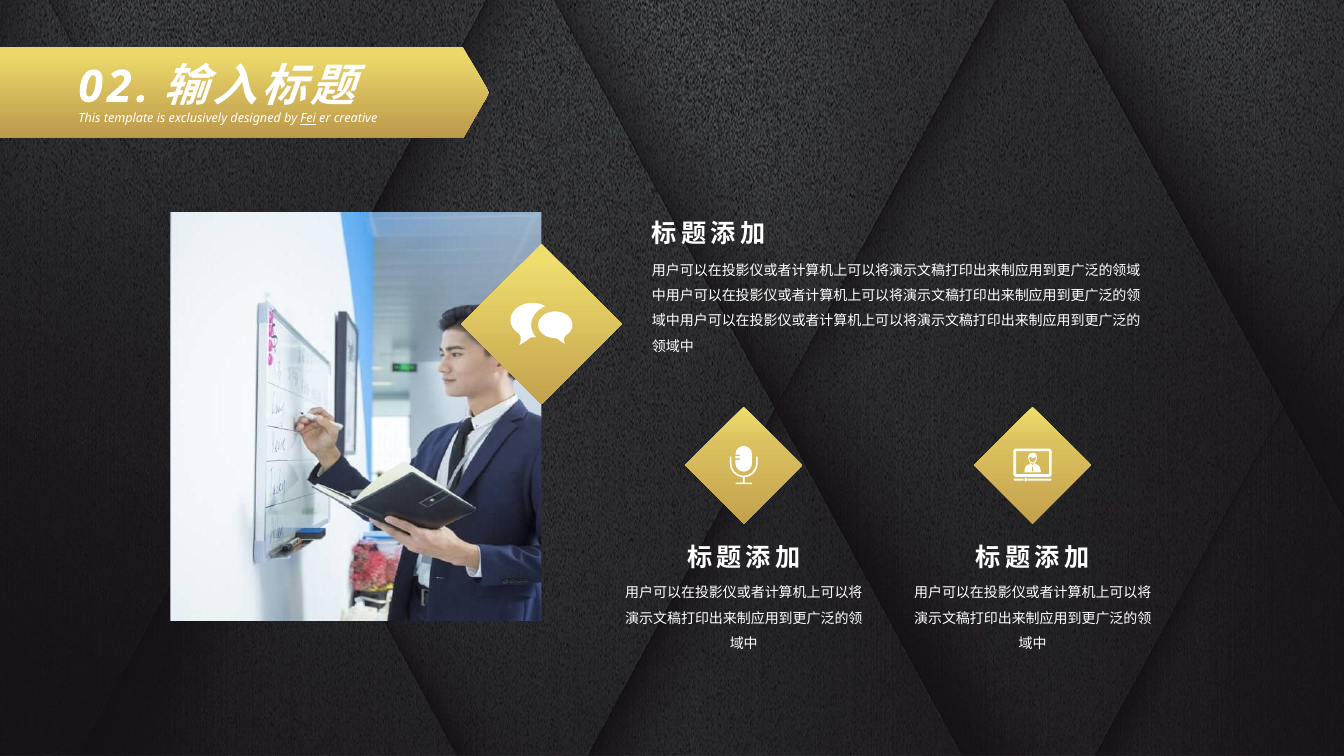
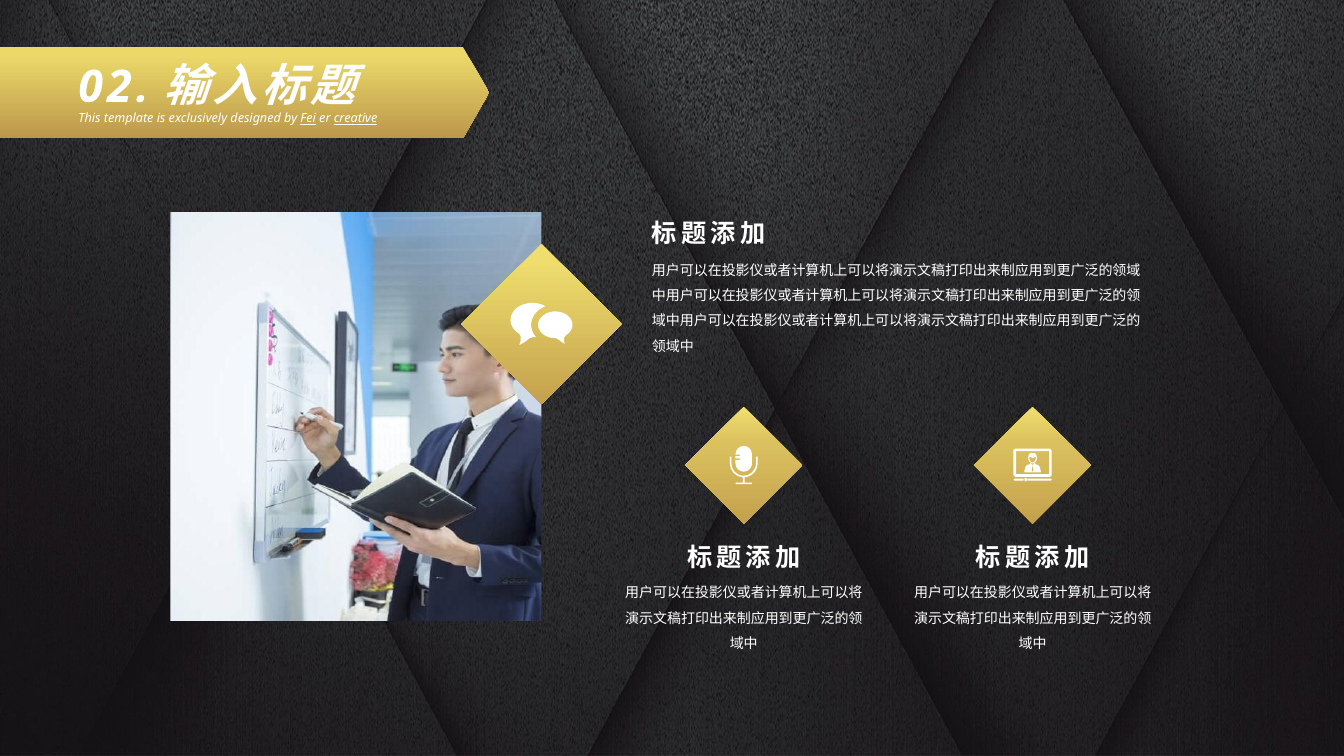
creative underline: none -> present (356, 119)
